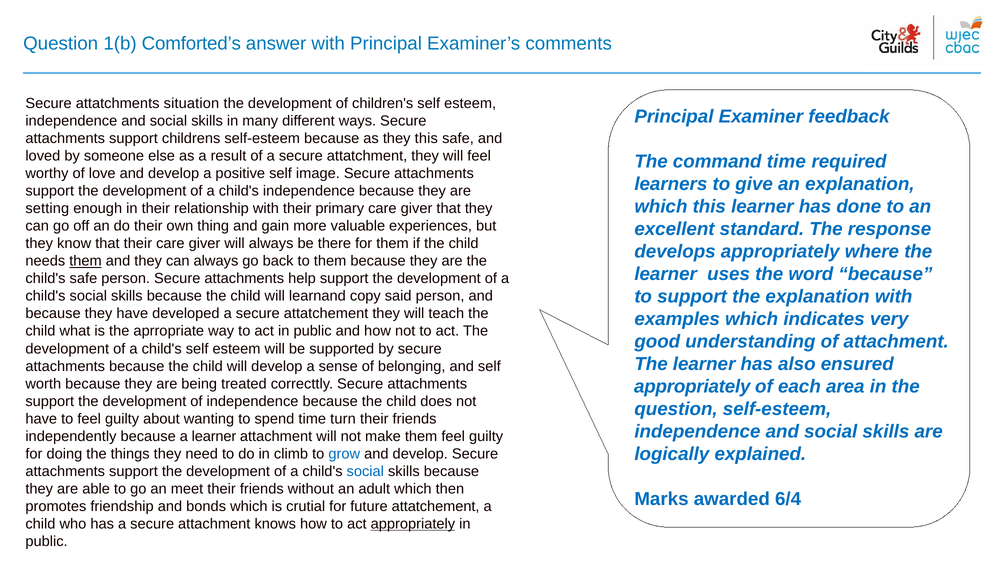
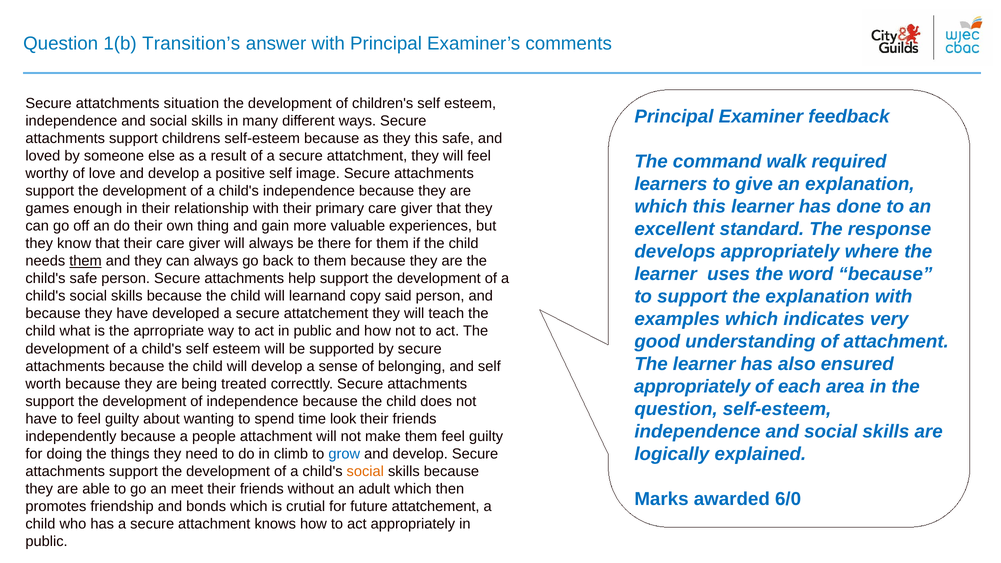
Comforted’s: Comforted’s -> Transition’s (191, 44)
command time: time -> walk (787, 161)
setting: setting -> games (47, 209)
turn: turn -> look (343, 419)
a learner: learner -> people (214, 436)
social colour: blue -> orange (365, 471)
6/4: 6/4 -> 6/0 (788, 499)
appropriately underline: present -> none (413, 524)
